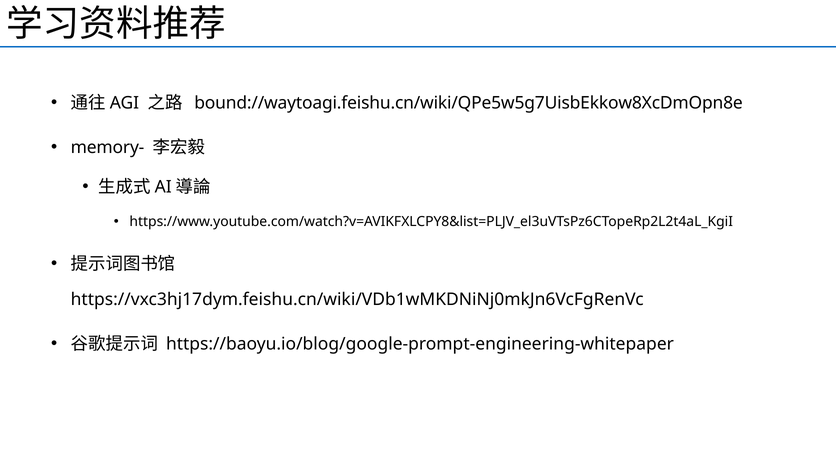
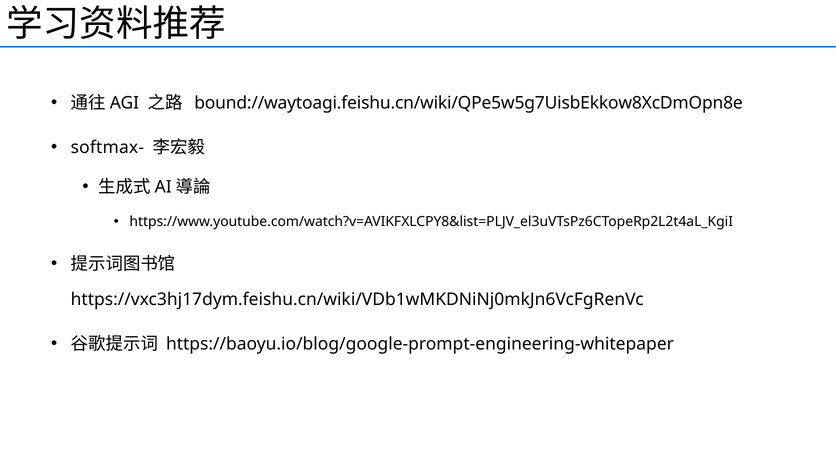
memory-: memory- -> softmax- (107, 147)
